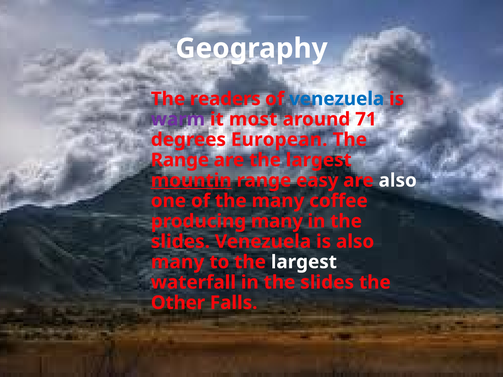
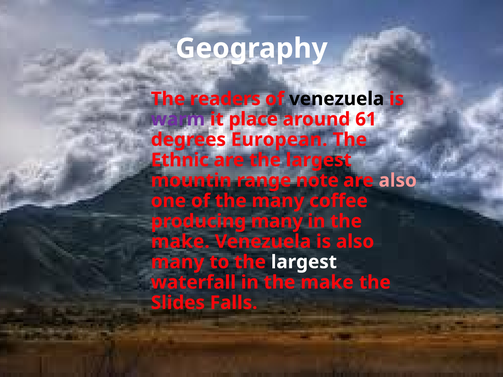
venezuela colour: blue -> black (337, 99)
most: most -> place (253, 119)
71: 71 -> 61 (366, 119)
Range: Range -> Ethnic (180, 160)
mountin underline: present -> none (191, 181)
easy: easy -> note (317, 181)
also colour: white -> pink (398, 181)
slides: slides -> make (180, 242)
waterfall in the slides: slides -> make (327, 283)
Other: Other -> Slides (178, 303)
